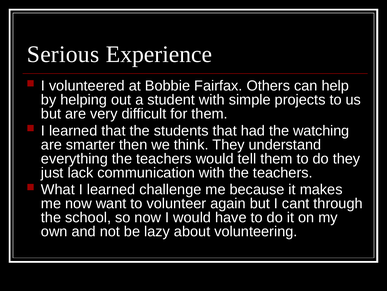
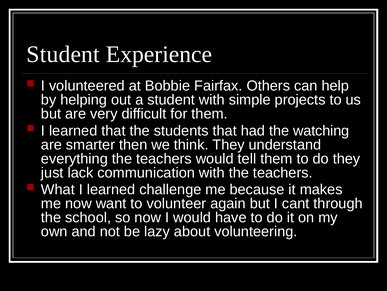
Serious: Serious -> Student (63, 54)
